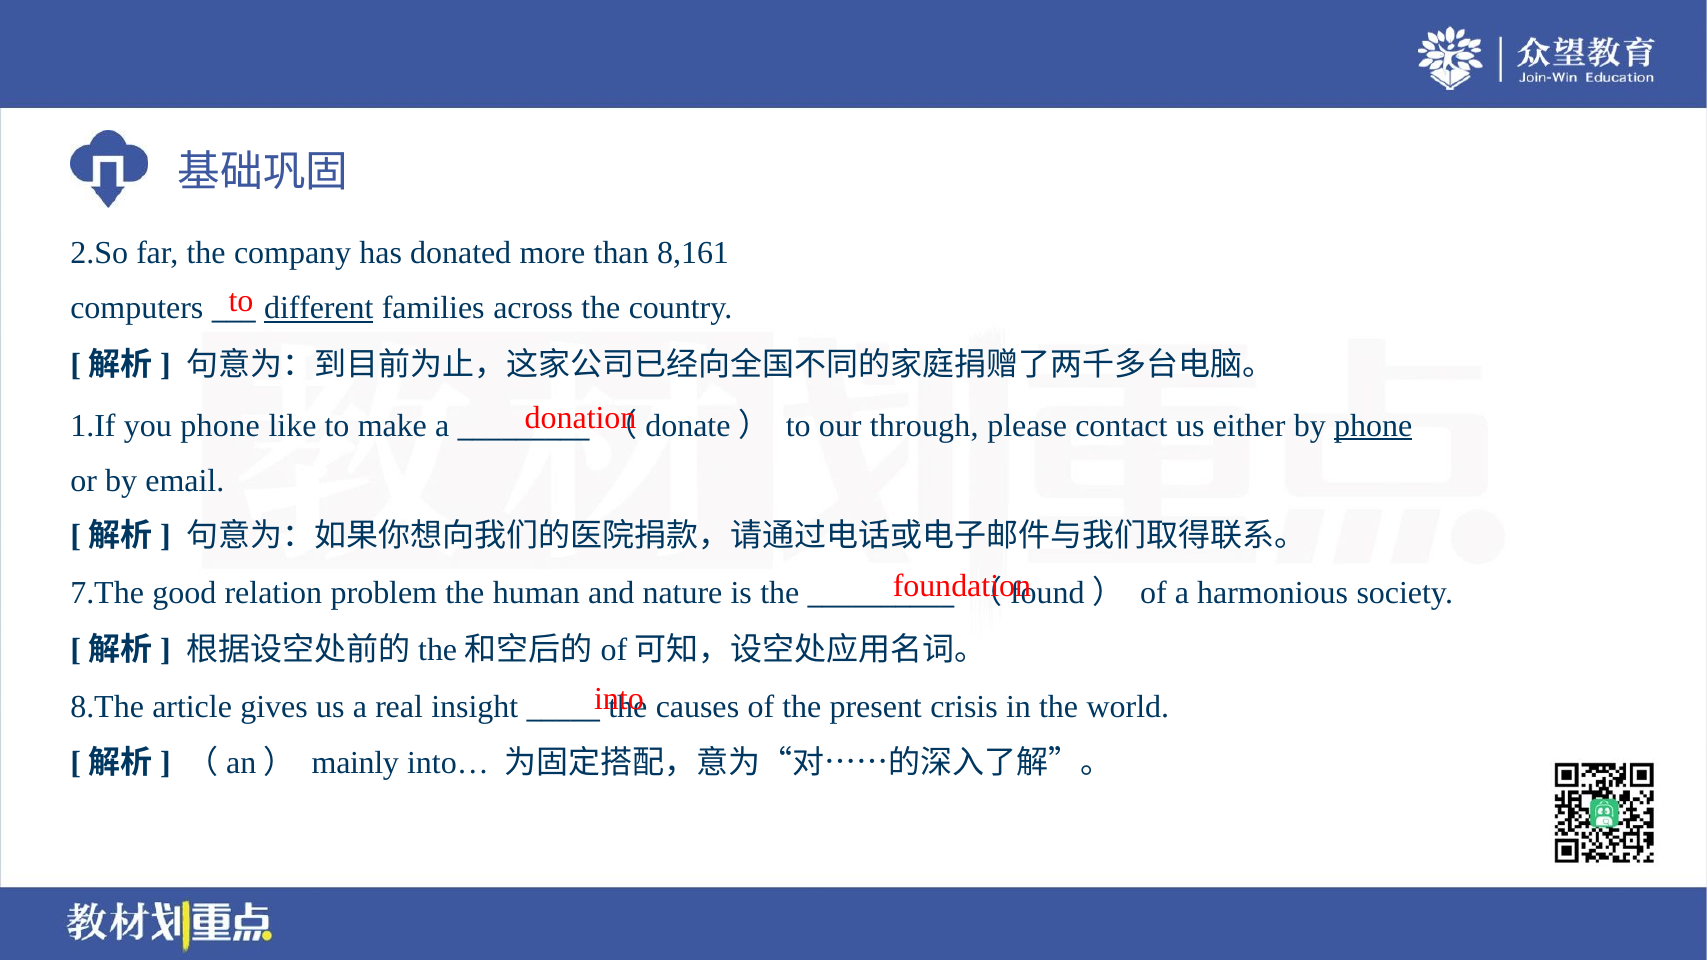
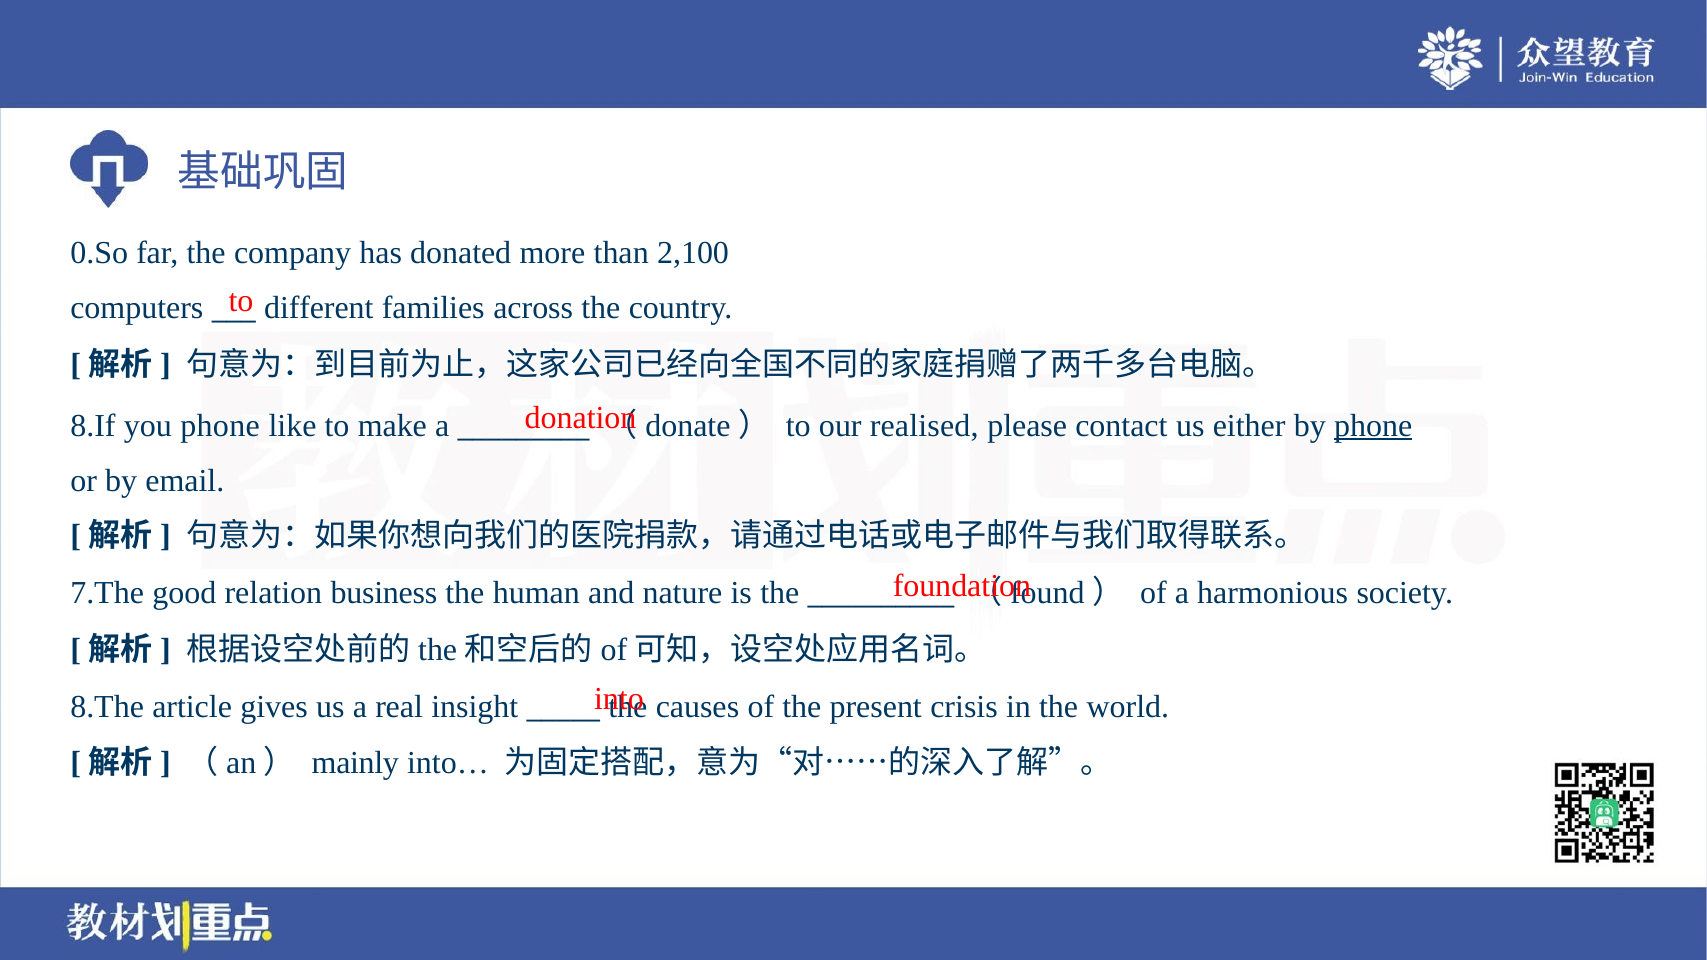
2.So: 2.So -> 0.So (99, 253)
8,161: 8,161 -> 2,100 (693, 253)
different underline: present -> none (319, 308)
1.If: 1.If -> 8.If (93, 426)
through: through -> realised (924, 426)
problem: problem -> business (384, 593)
